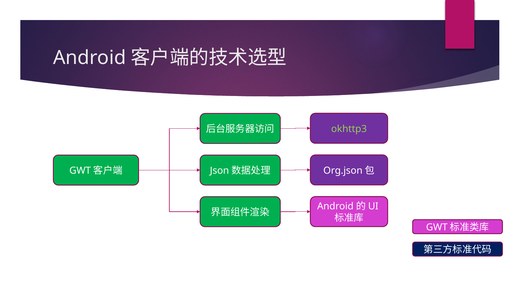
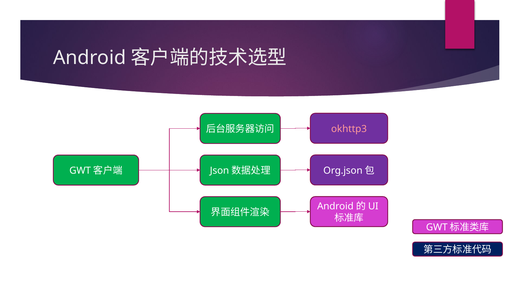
okhttp3 colour: light green -> pink (349, 129)
